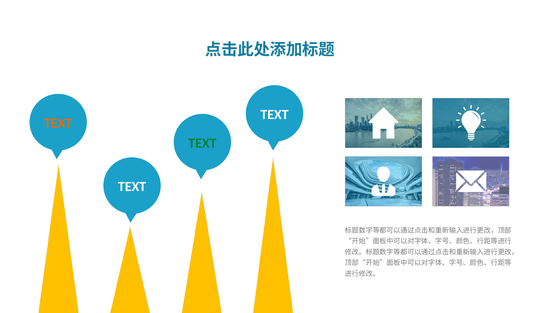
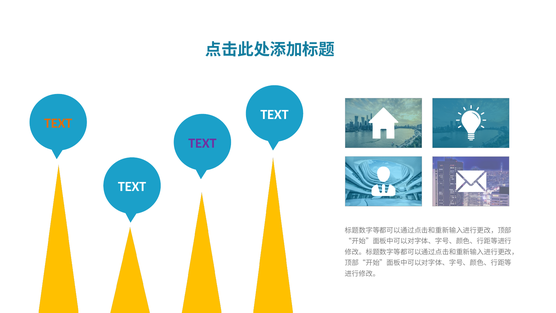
TEXT colour: green -> purple (202, 143)
